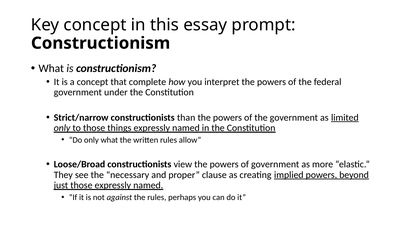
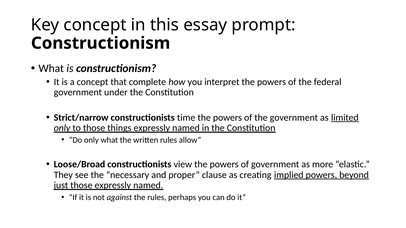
than: than -> time (186, 118)
